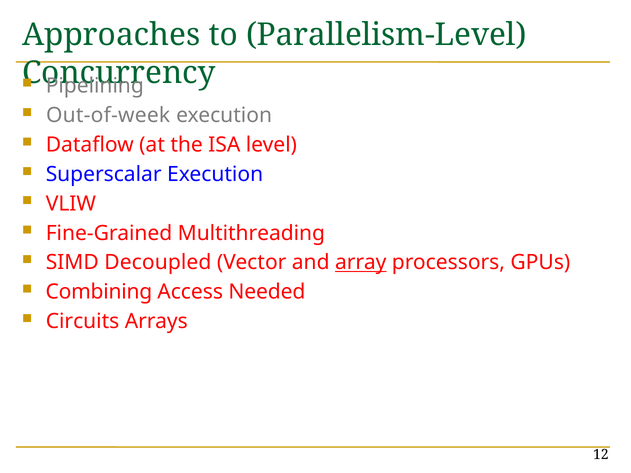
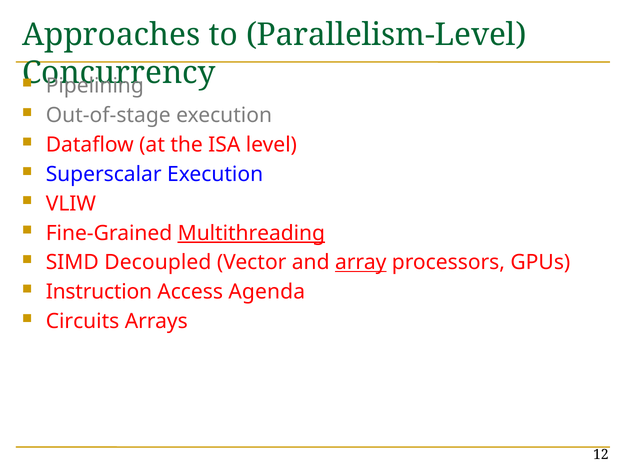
Out-of-week: Out-of-week -> Out-of-stage (108, 115)
Multithreading underline: none -> present (251, 233)
Combining: Combining -> Instruction (99, 292)
Needed: Needed -> Agenda (267, 292)
